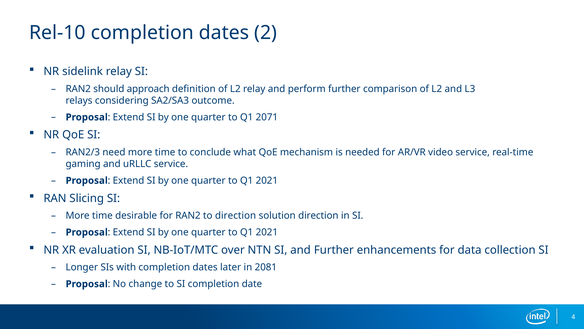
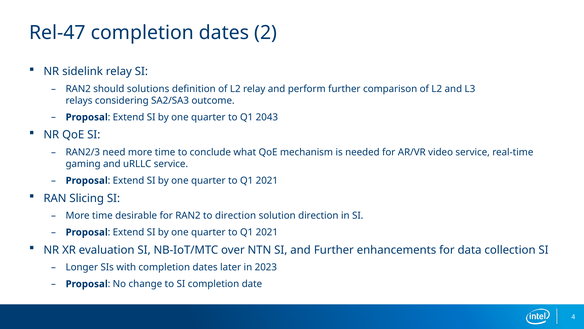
Rel-10: Rel-10 -> Rel-47 (57, 33)
approach: approach -> solutions (148, 89)
2071: 2071 -> 2043 (267, 117)
2081: 2081 -> 2023 (266, 267)
